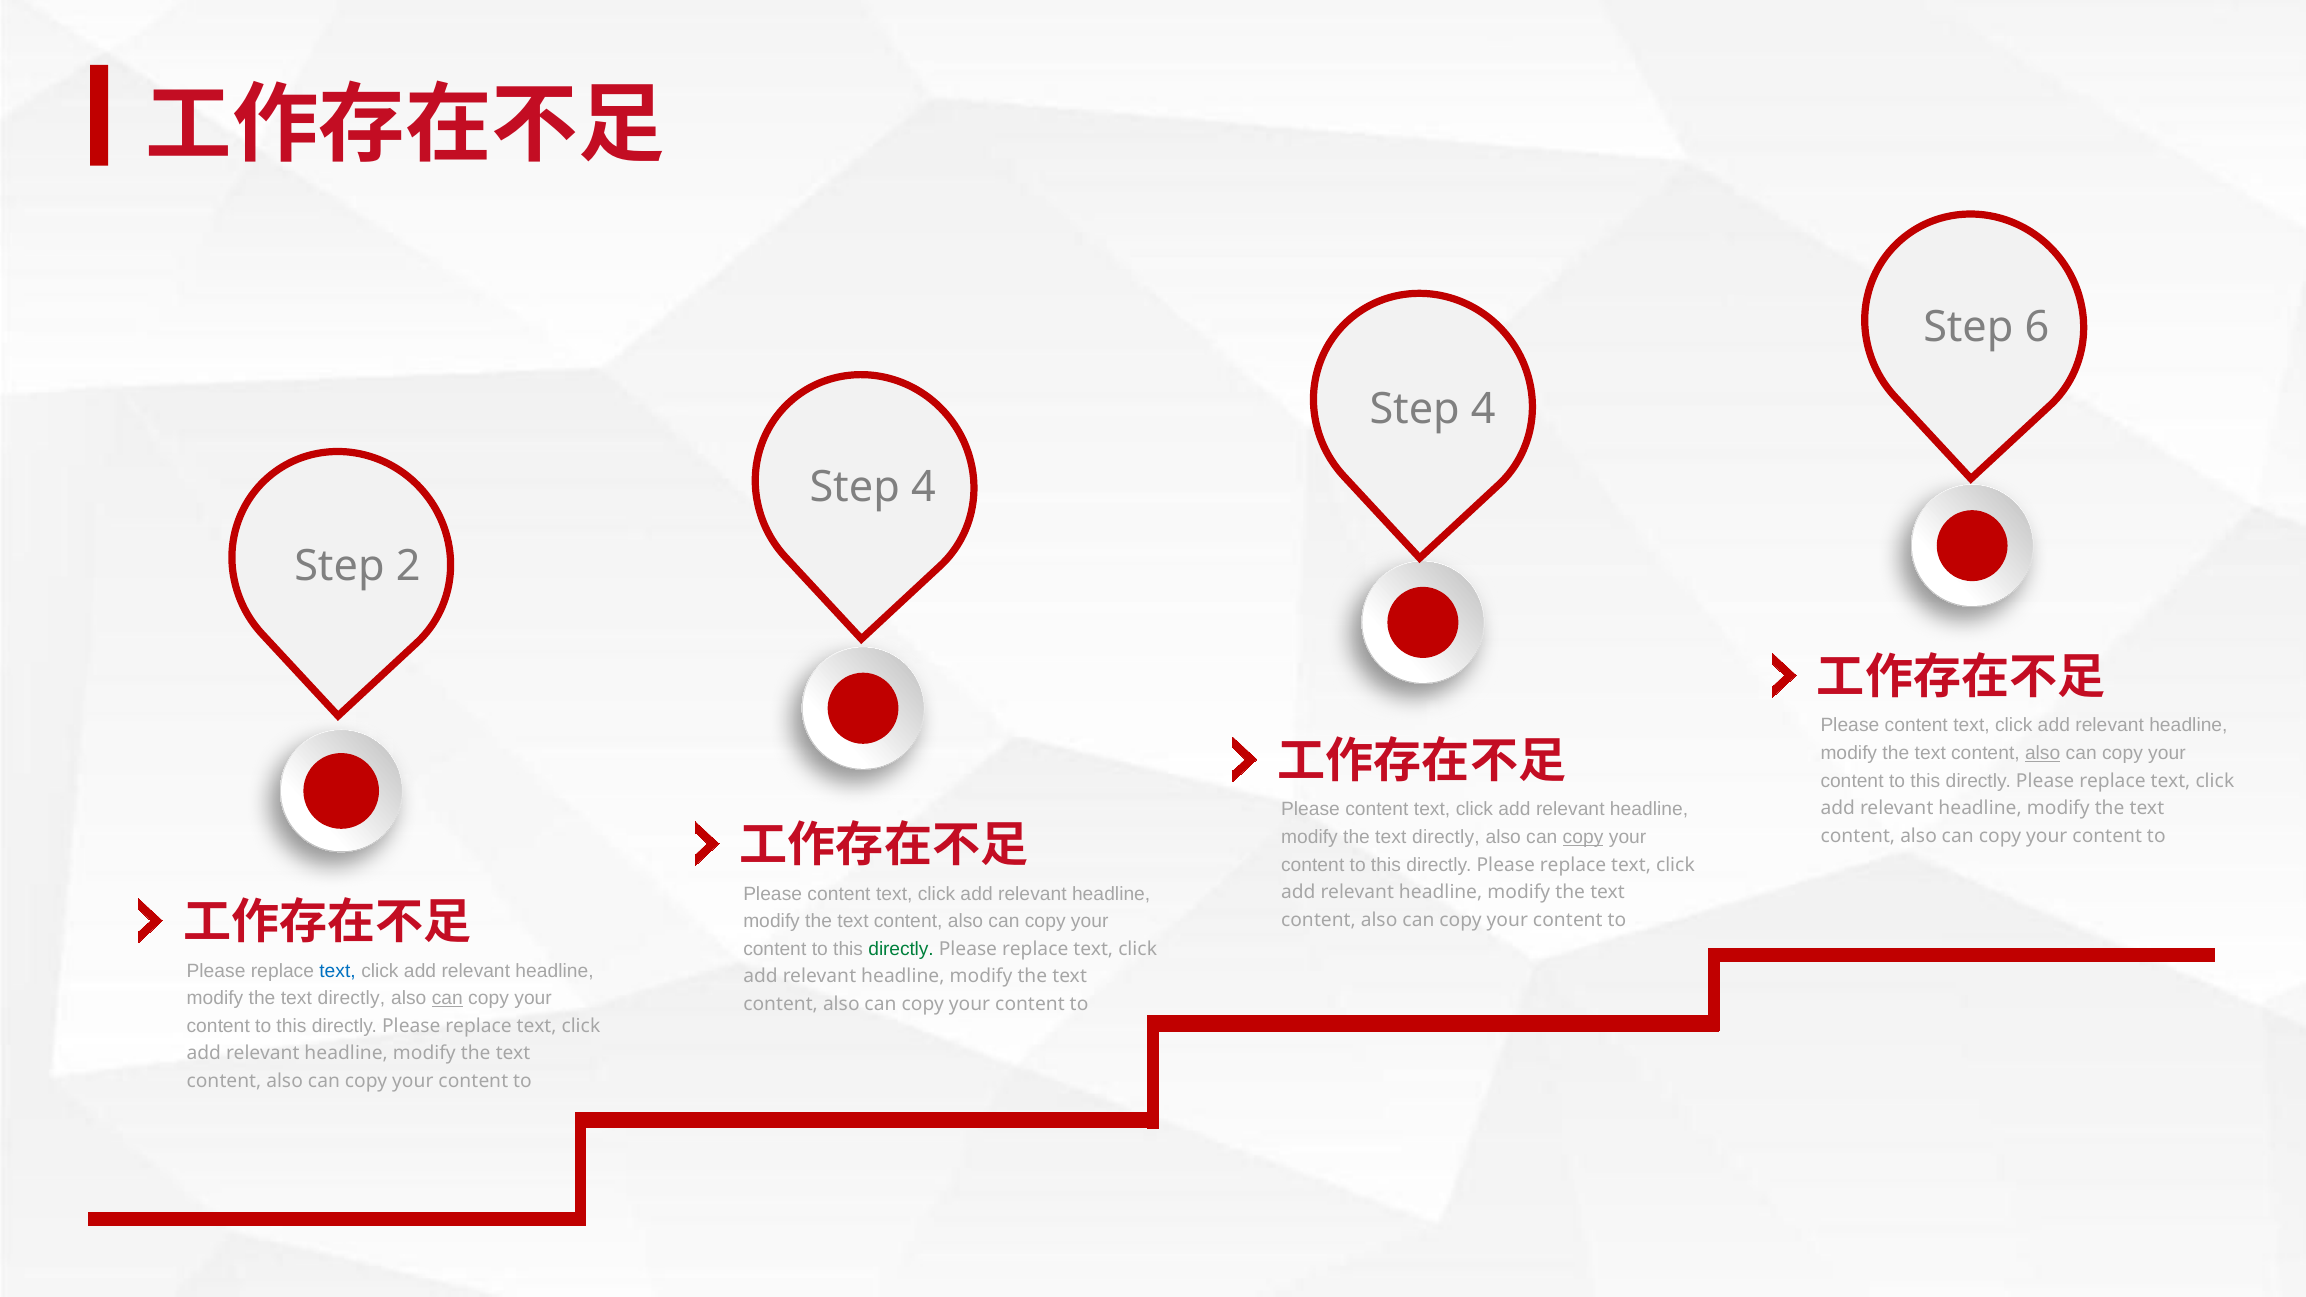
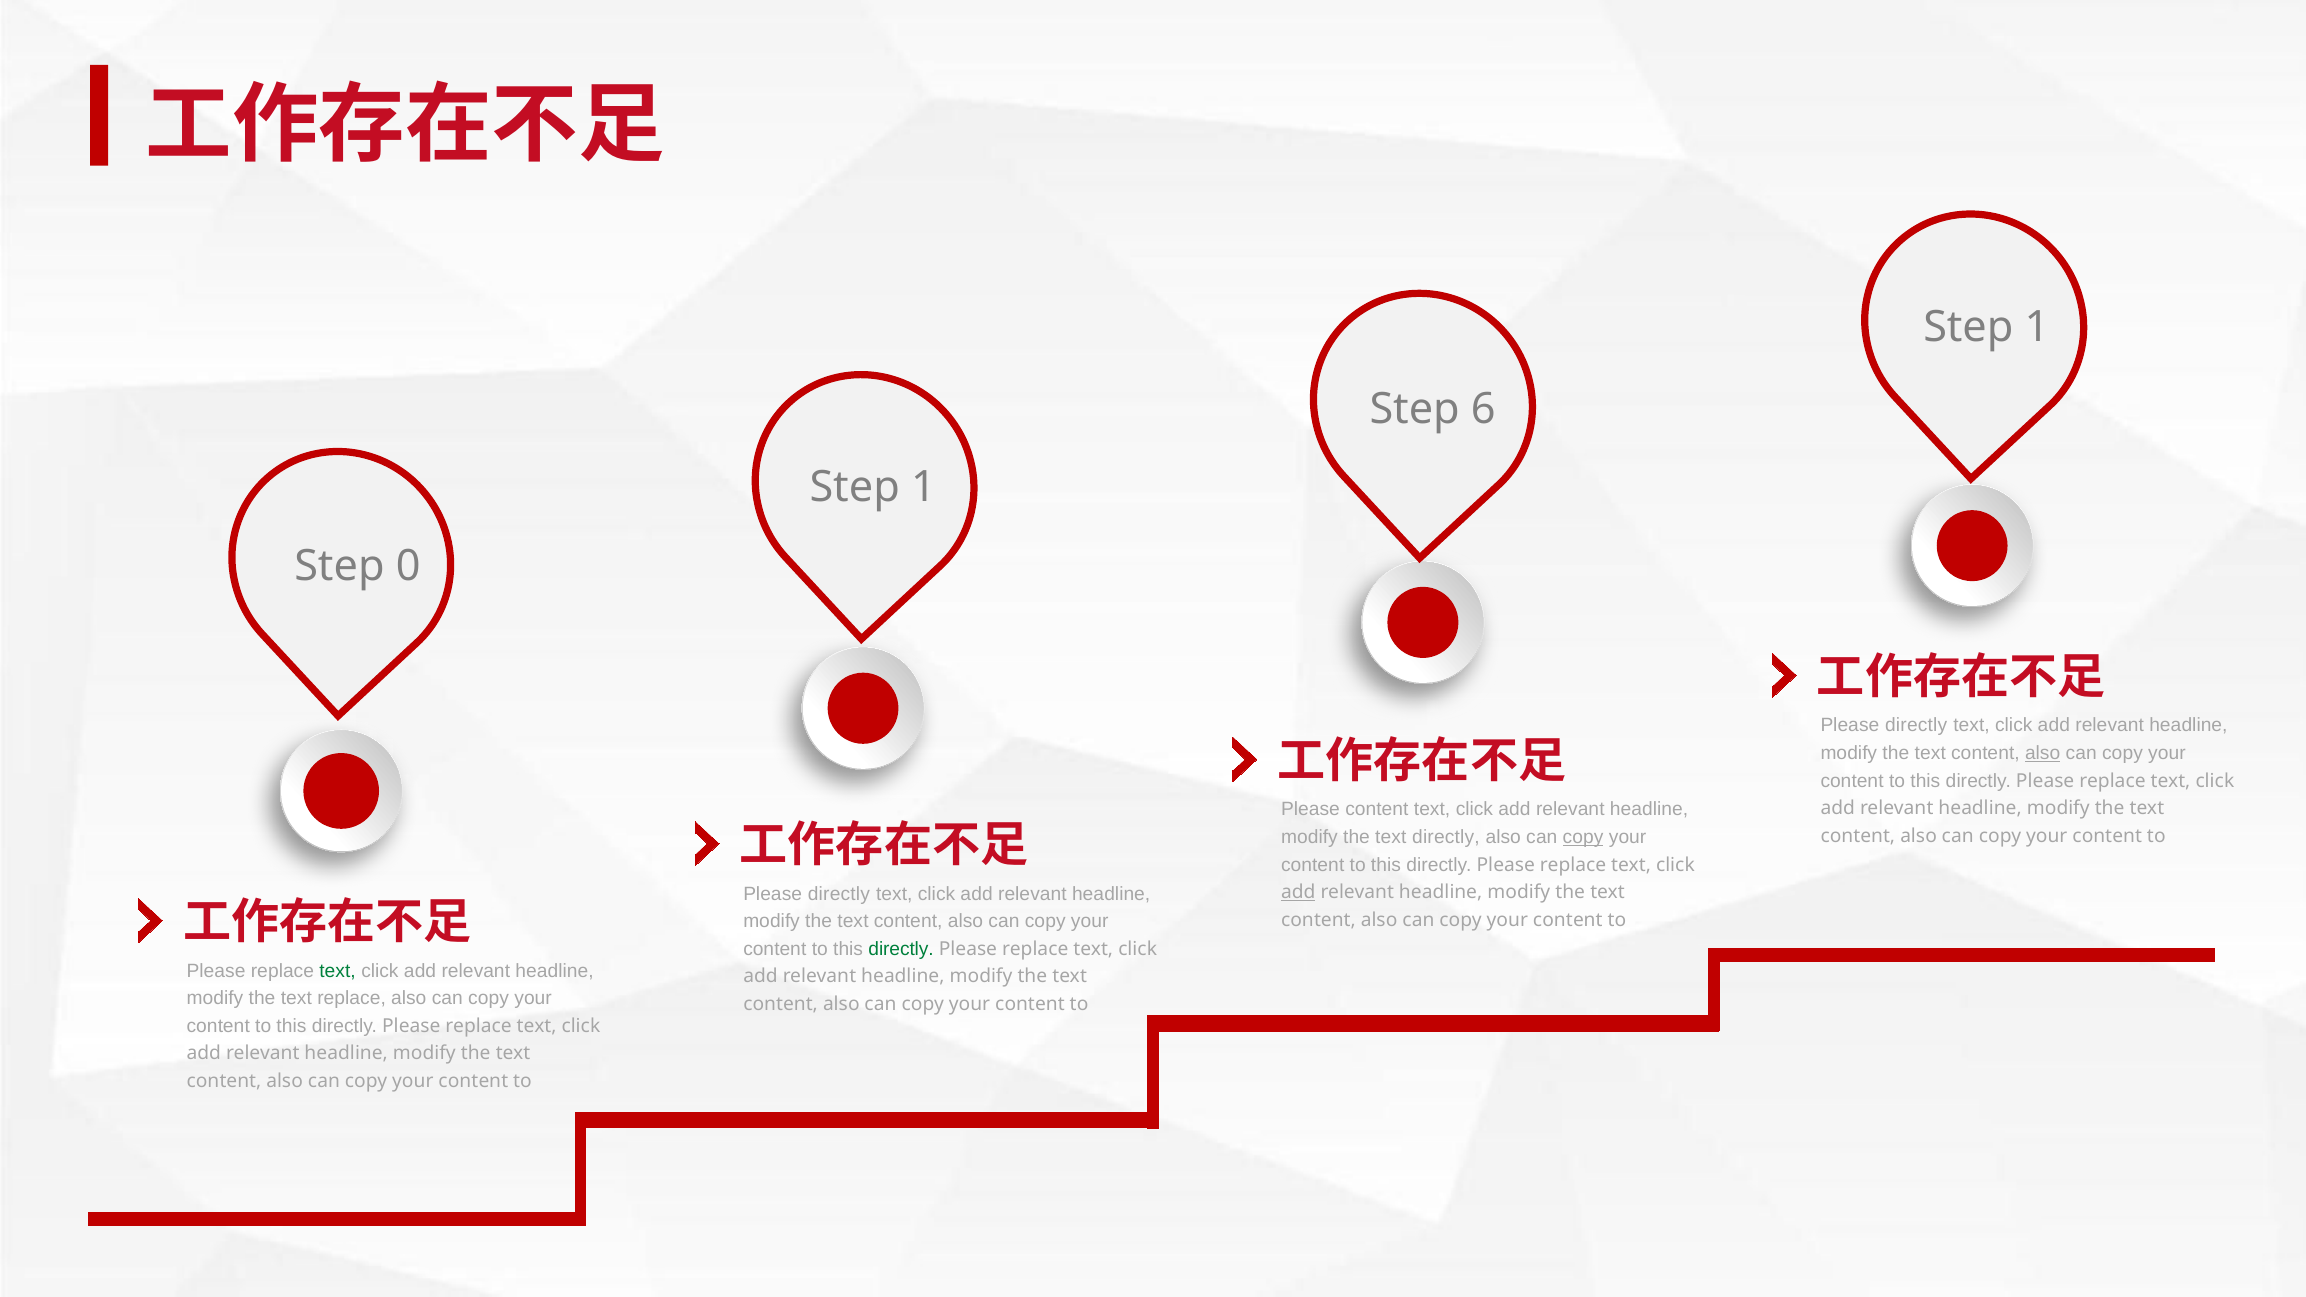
6: 6 -> 1 (2037, 328)
4: 4 -> 6 (1483, 409)
4: 4 -> 1 (923, 488)
2: 2 -> 0 (408, 566)
content: content -> directly (1916, 726)
content: content -> directly (839, 894)
add underline: none -> present (1298, 892)
text colour: blue -> green (338, 971)
directly: directly -> replace (352, 999)
can underline: present -> none (447, 999)
